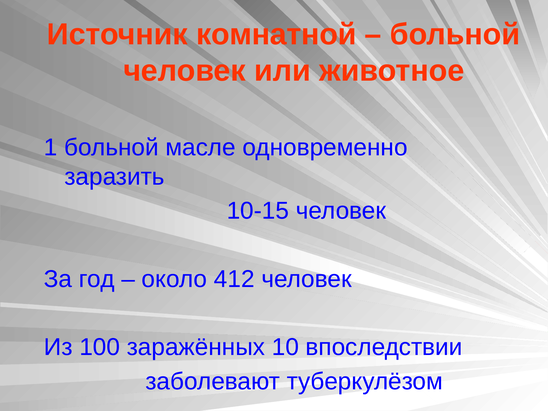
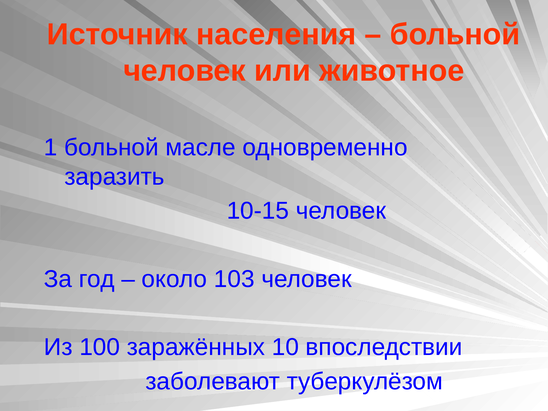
комнатной: комнатной -> населения (276, 34)
412: 412 -> 103 (234, 279)
